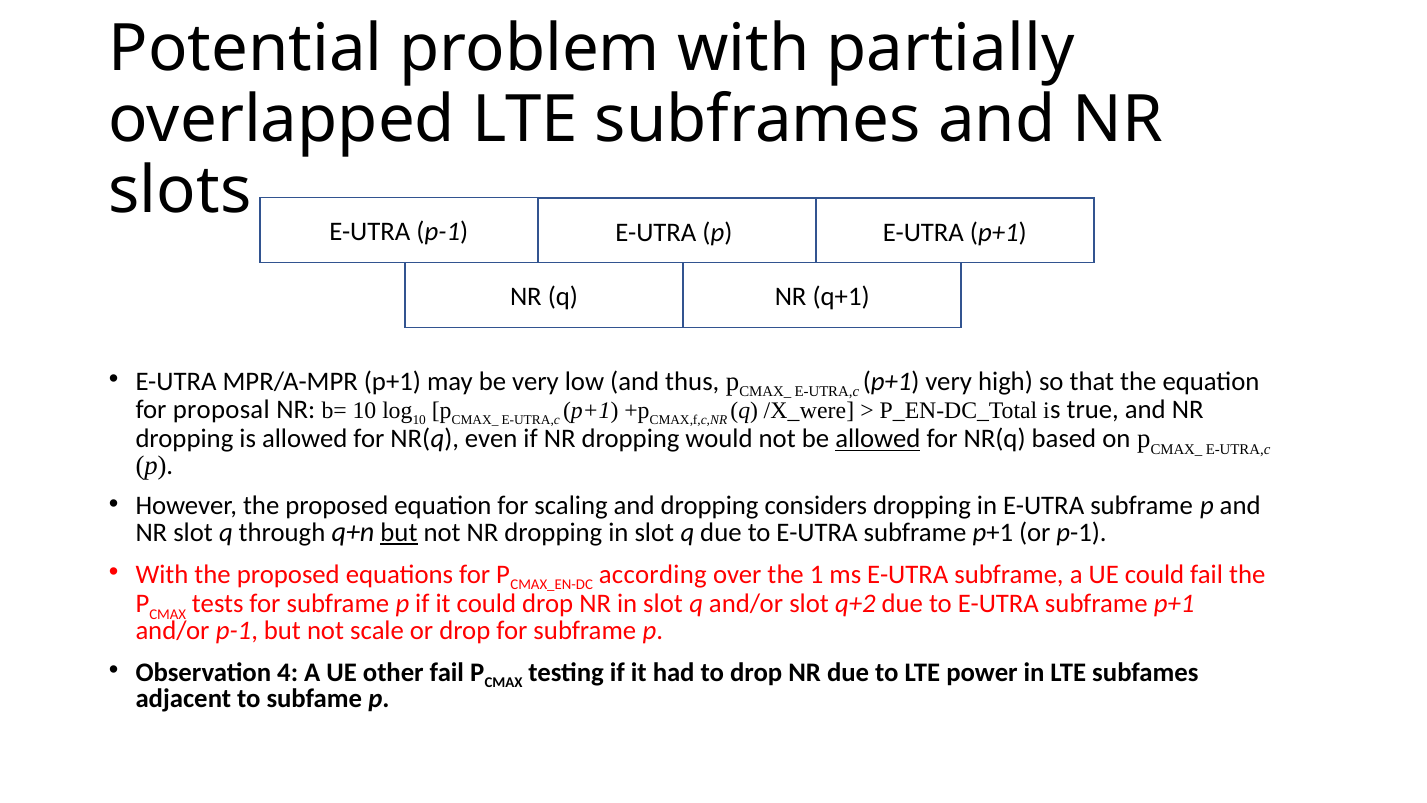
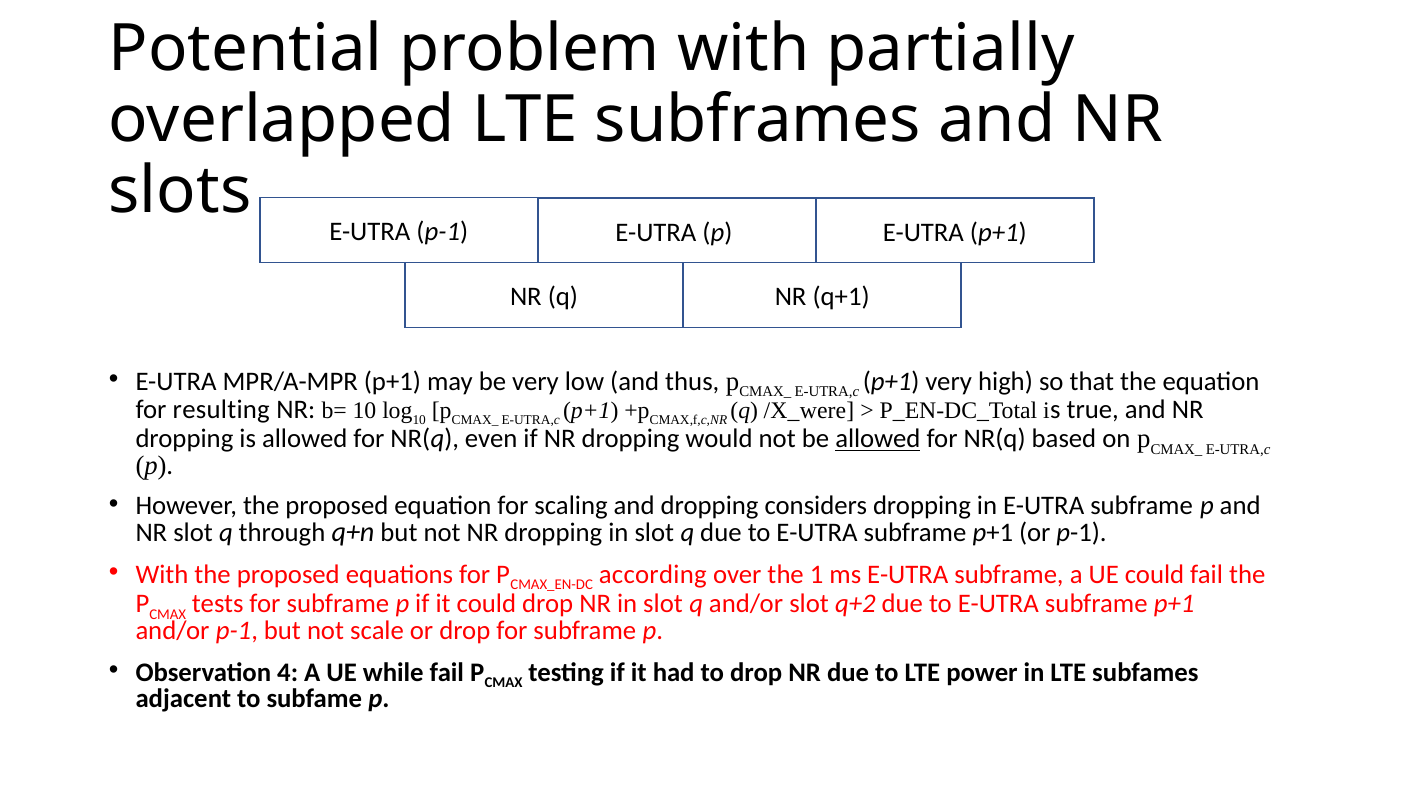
proposal: proposal -> resulting (221, 410)
but underline: present -> none (399, 532)
other: other -> while (393, 672)
